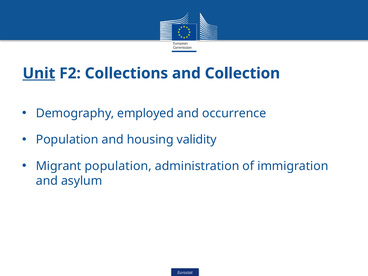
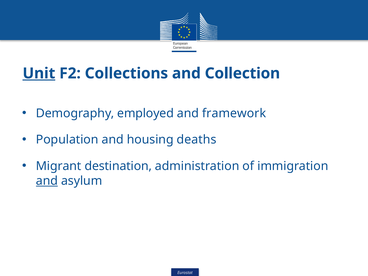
occurrence: occurrence -> framework (234, 113)
validity: validity -> deaths (197, 140)
Migrant population: population -> destination (118, 166)
and underline: none -> present (47, 181)
